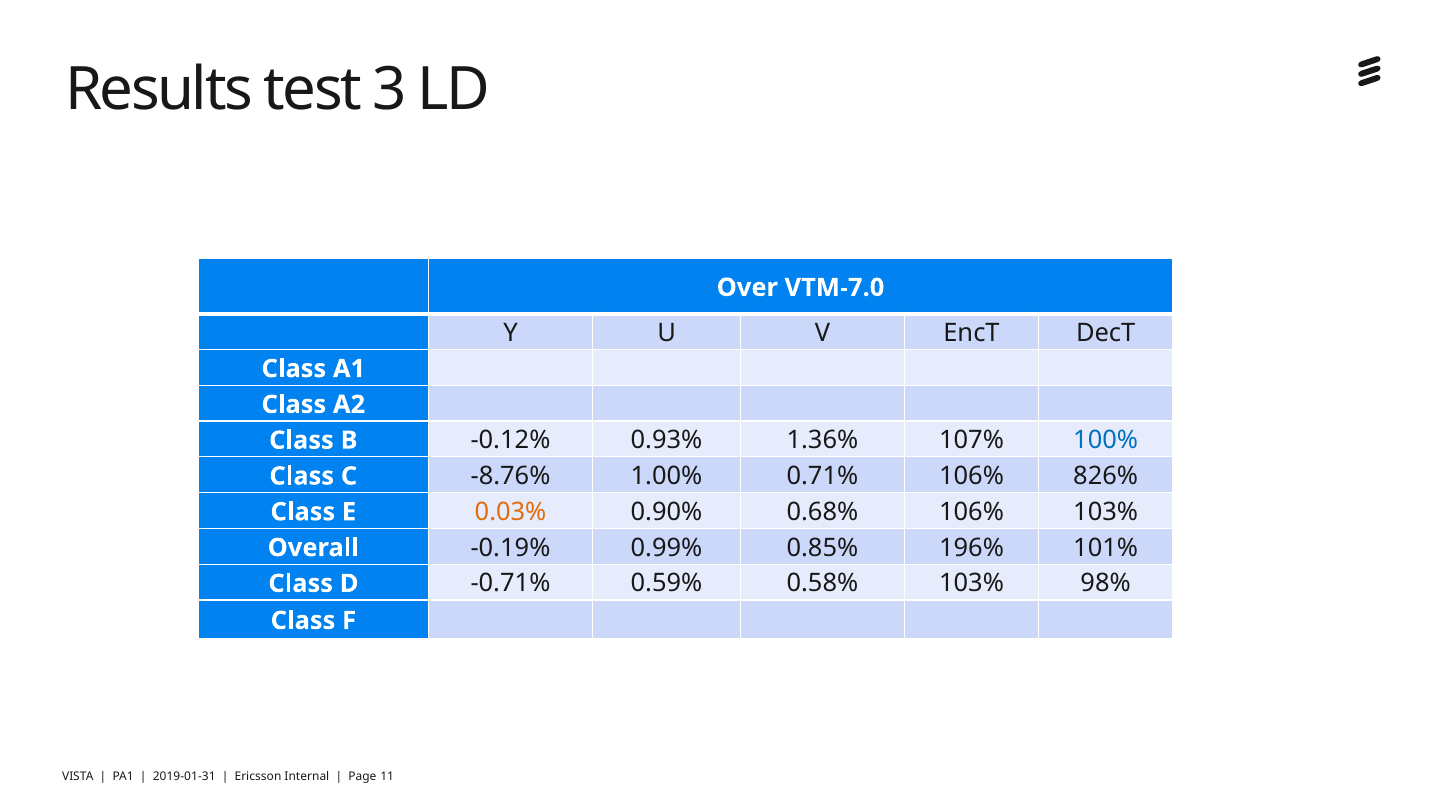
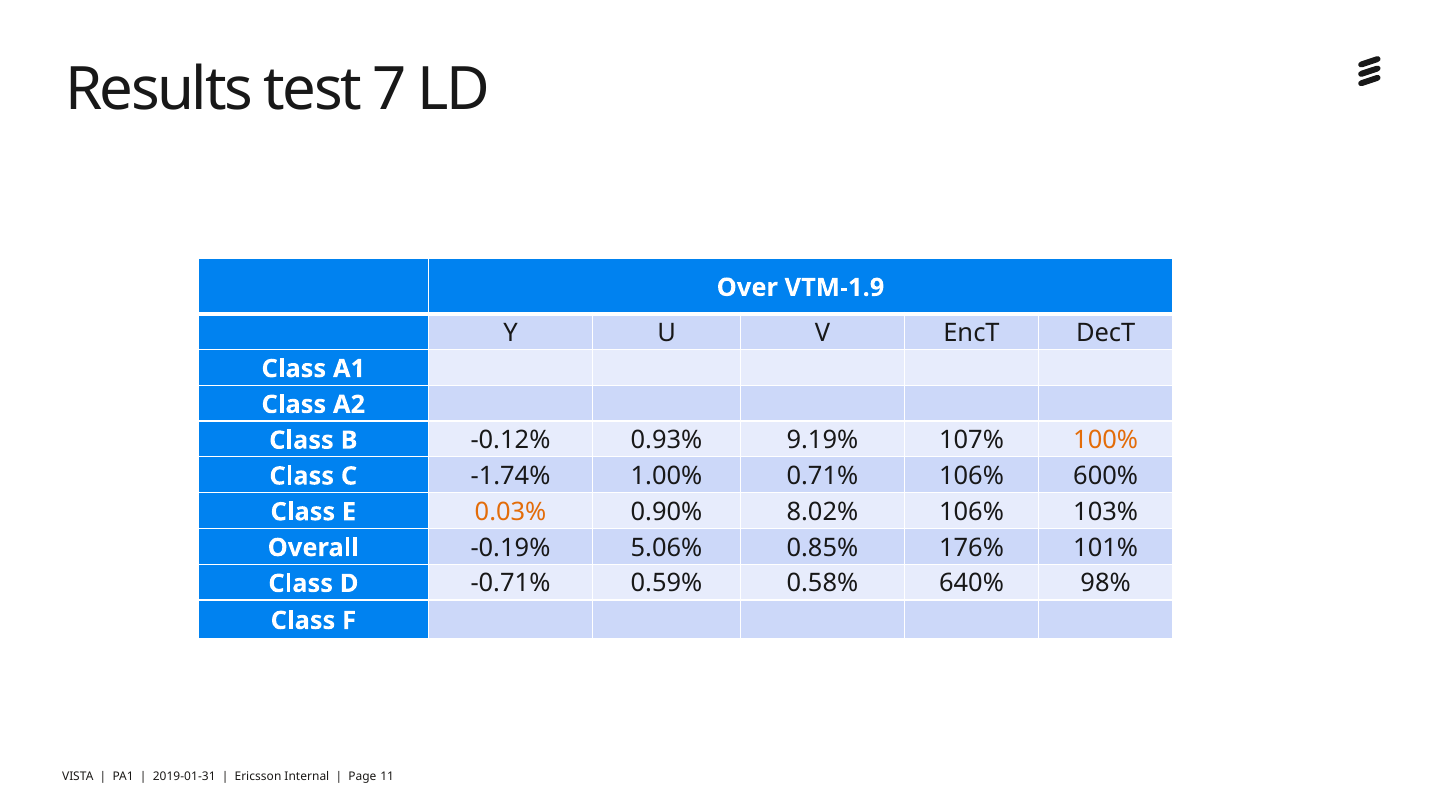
3: 3 -> 7 (390, 89)
VTM-7.0: VTM-7.0 -> VTM-1.9 (834, 288)
1.36%: 1.36% -> 9.19% (822, 441)
100% colour: blue -> orange (1106, 441)
-8.76%: -8.76% -> -1.74% (511, 476)
826%: 826% -> 600% (1106, 476)
0.68%: 0.68% -> 8.02% (822, 512)
0.99%: 0.99% -> 5.06% (666, 548)
196%: 196% -> 176% (972, 548)
0.58% 103%: 103% -> 640% (972, 584)
